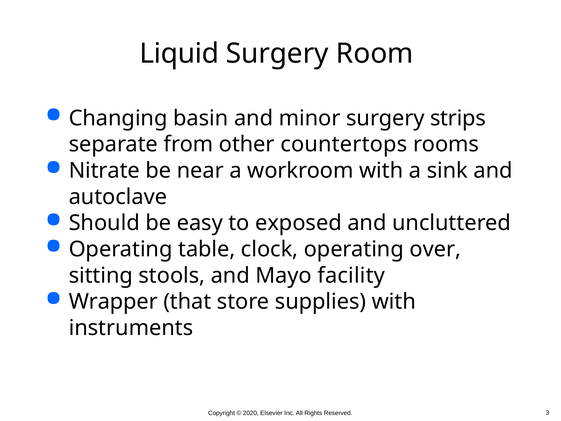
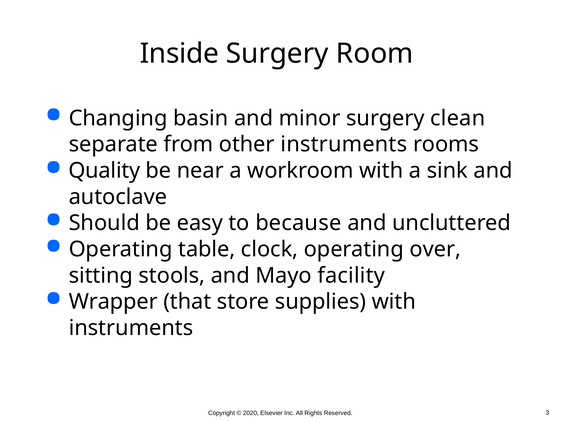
Liquid: Liquid -> Inside (179, 53)
strips: strips -> clean (458, 118)
other countertops: countertops -> instruments (344, 144)
Nitrate: Nitrate -> Quality (104, 171)
exposed: exposed -> because (298, 223)
